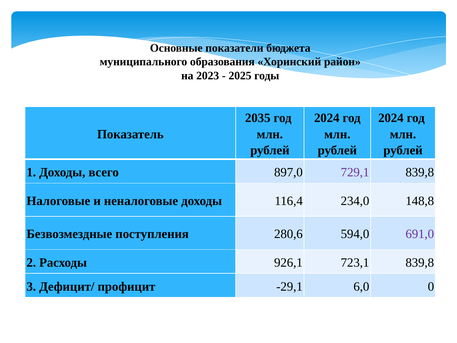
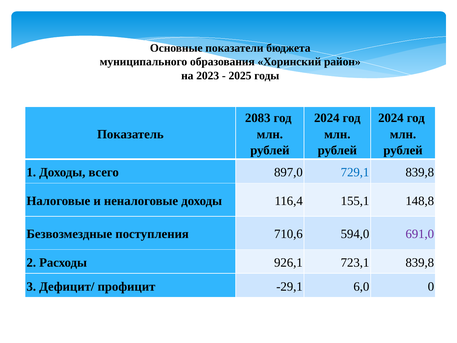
2035: 2035 -> 2083 (258, 118)
729,1 colour: purple -> blue (355, 172)
234,0: 234,0 -> 155,1 (355, 201)
280,6: 280,6 -> 710,6 (288, 234)
